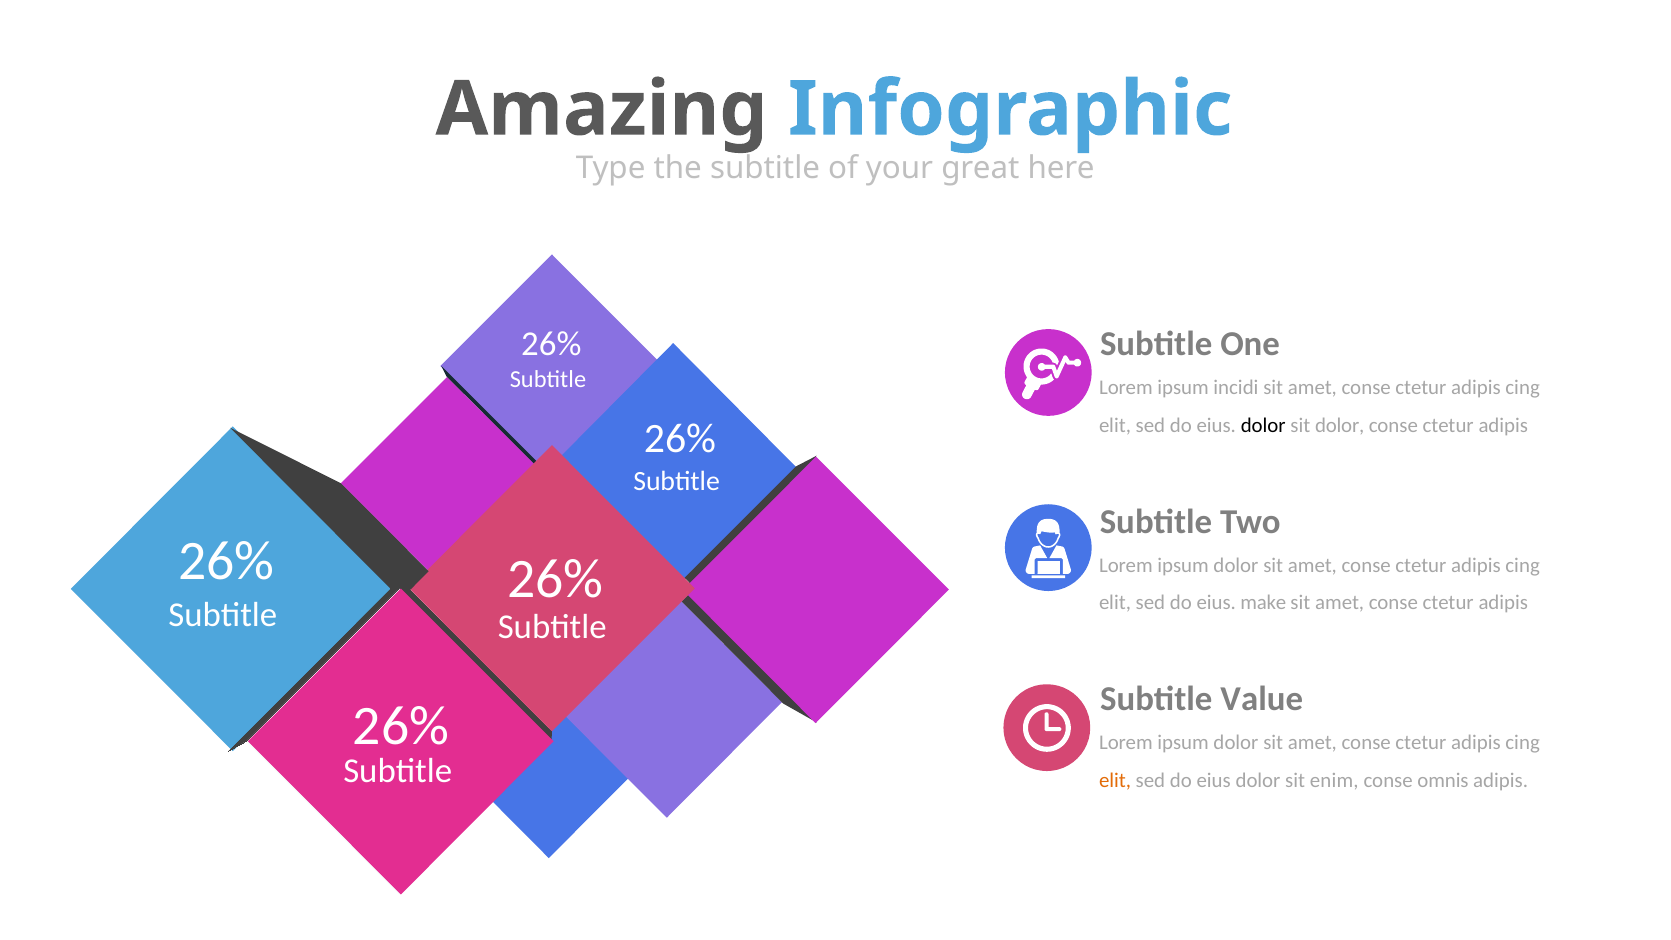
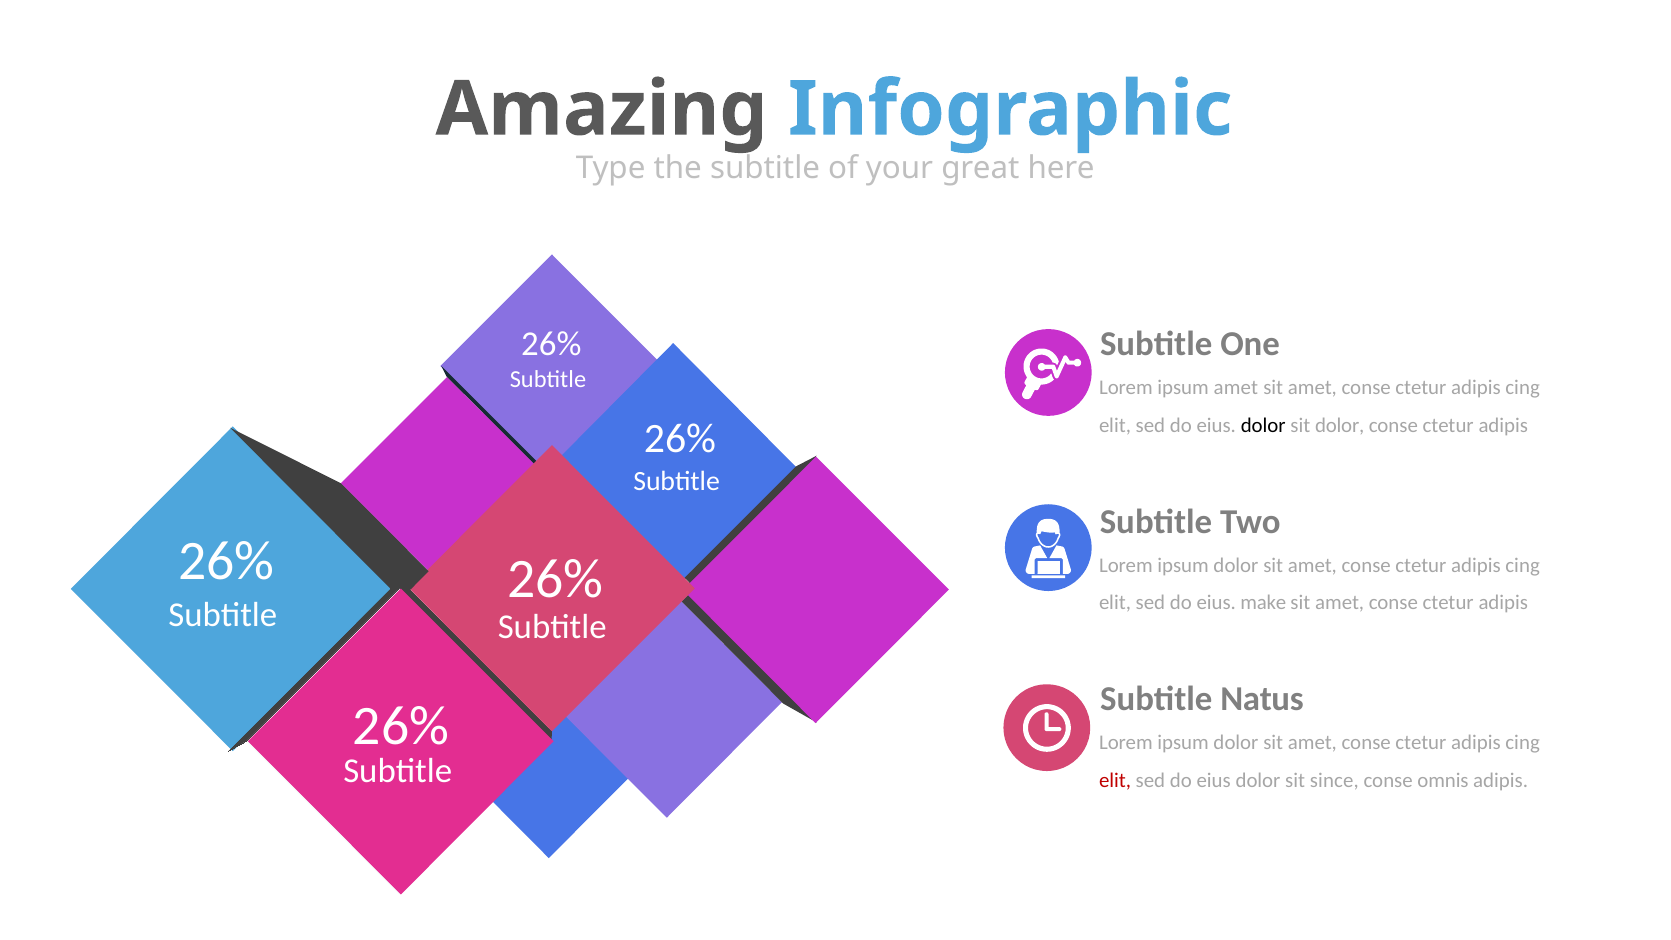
ipsum incidi: incidi -> amet (1236, 388)
Value: Value -> Natus (1262, 699)
elit colour: orange -> red (1115, 781)
enim: enim -> since (1334, 781)
